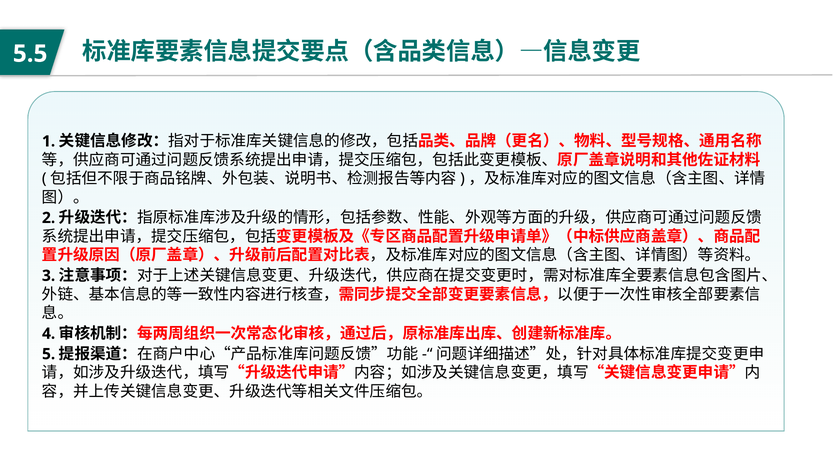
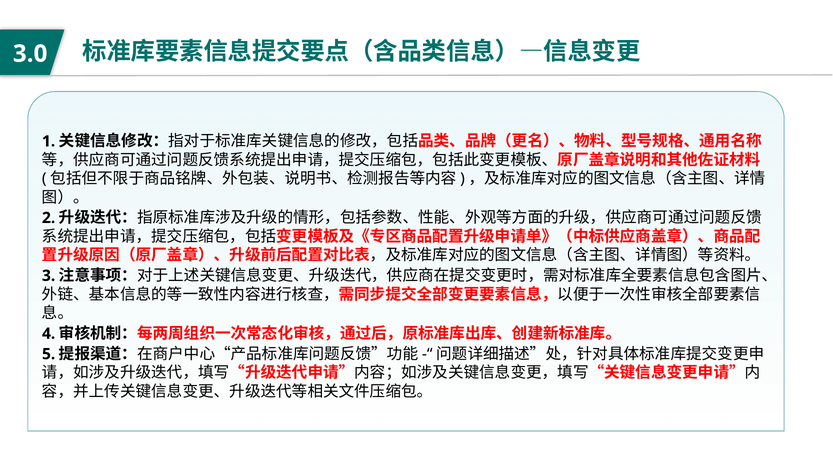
5.5: 5.5 -> 3.0 (30, 54)
